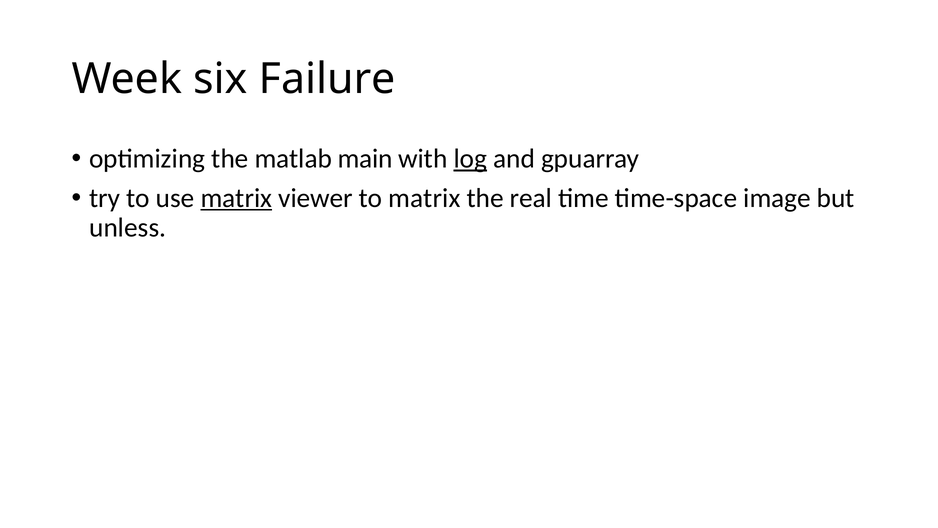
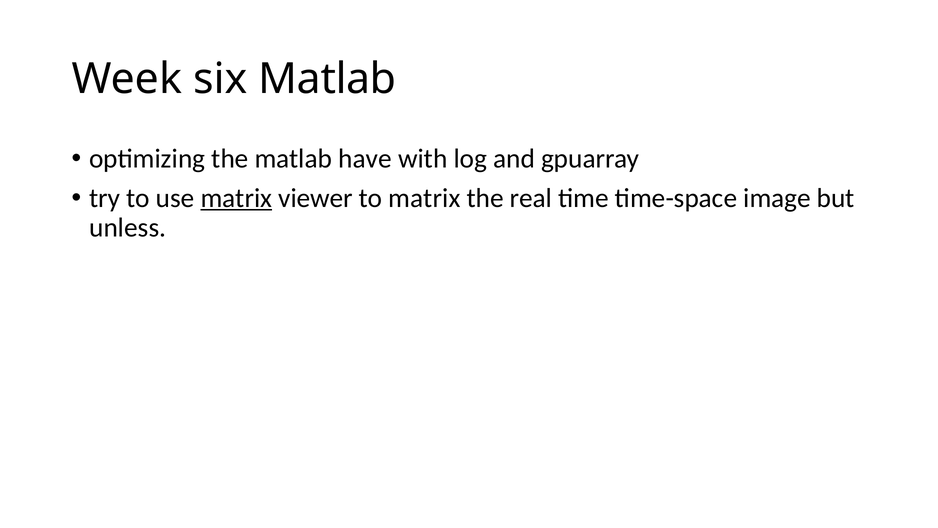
six Failure: Failure -> Matlab (327, 79)
main: main -> have (365, 159)
log underline: present -> none (470, 159)
